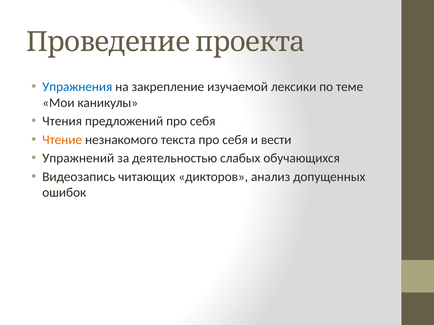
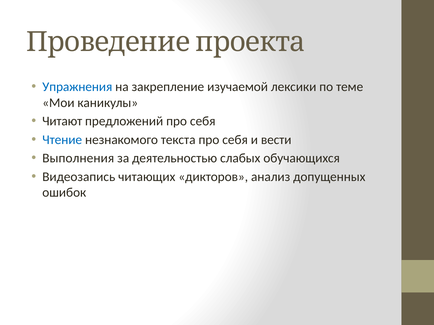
Чтения: Чтения -> Читают (62, 121)
Чтение colour: orange -> blue (62, 140)
Упражнений: Упражнений -> Выполнения (78, 158)
